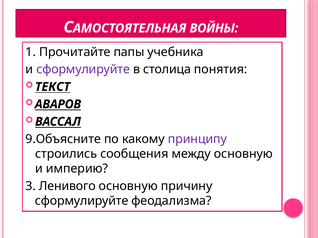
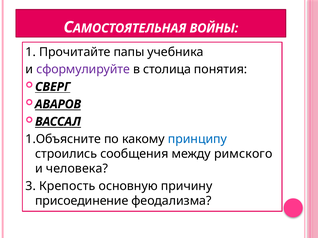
ТЕКСТ: ТЕКСТ -> СВЕРГ (53, 87)
9.Объясните: 9.Объясните -> 1.Объясните (63, 139)
принципу colour: purple -> blue (197, 139)
между основную: основную -> римского (243, 154)
империю: империю -> человека (77, 169)
Ленивого: Ленивого -> Крепость (67, 186)
сформулируйте: сформулируйте -> присоединение (82, 201)
